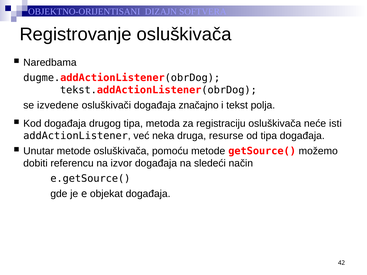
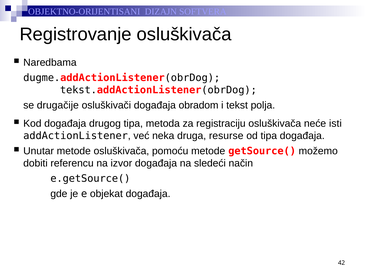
izvedene: izvedene -> drugačije (58, 105)
značajno: značajno -> obradom (199, 105)
